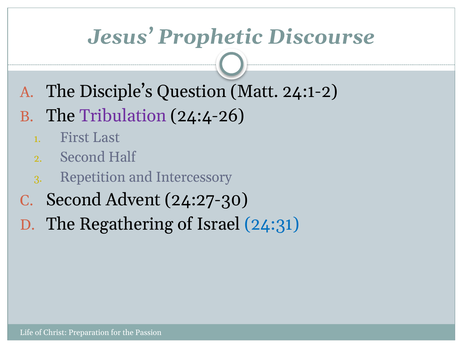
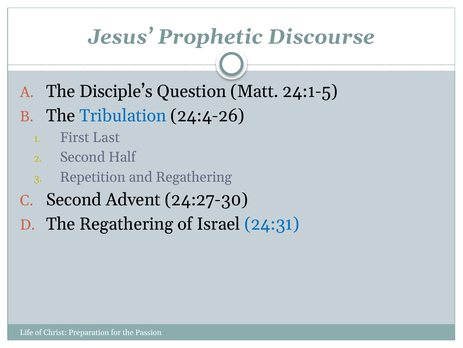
24:1-2: 24:1-2 -> 24:1-5 (310, 91)
Tribulation colour: purple -> blue (123, 116)
and Intercessory: Intercessory -> Regathering (194, 177)
